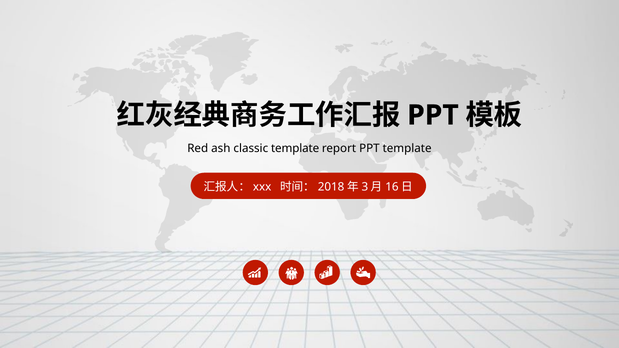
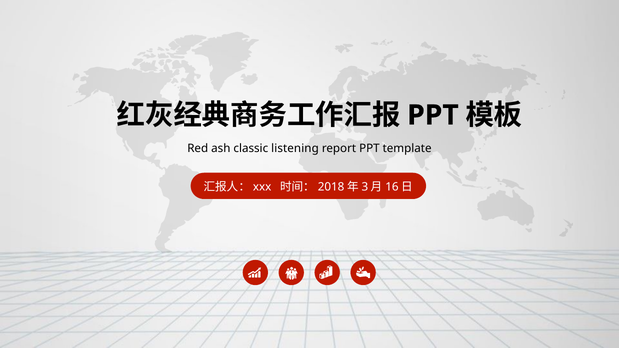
classic template: template -> listening (295, 149)
